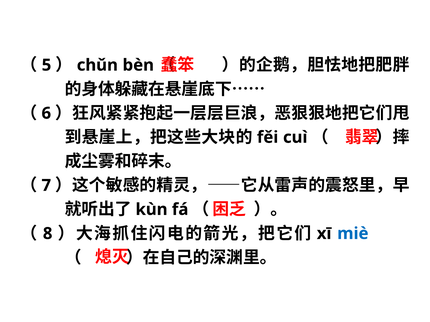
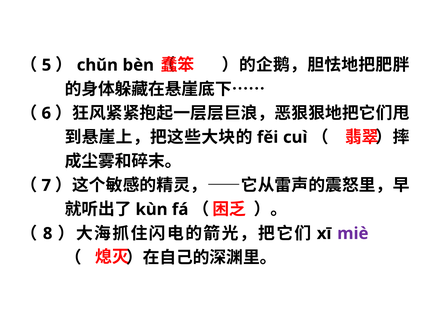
miè colour: blue -> purple (353, 234)
